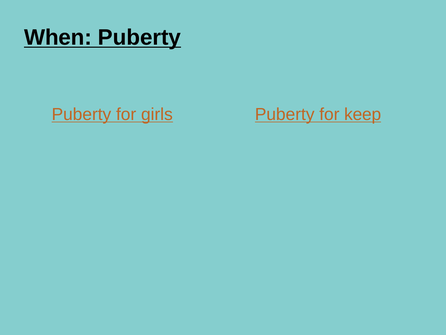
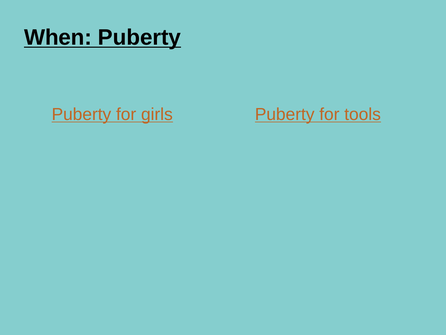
keep: keep -> tools (363, 114)
